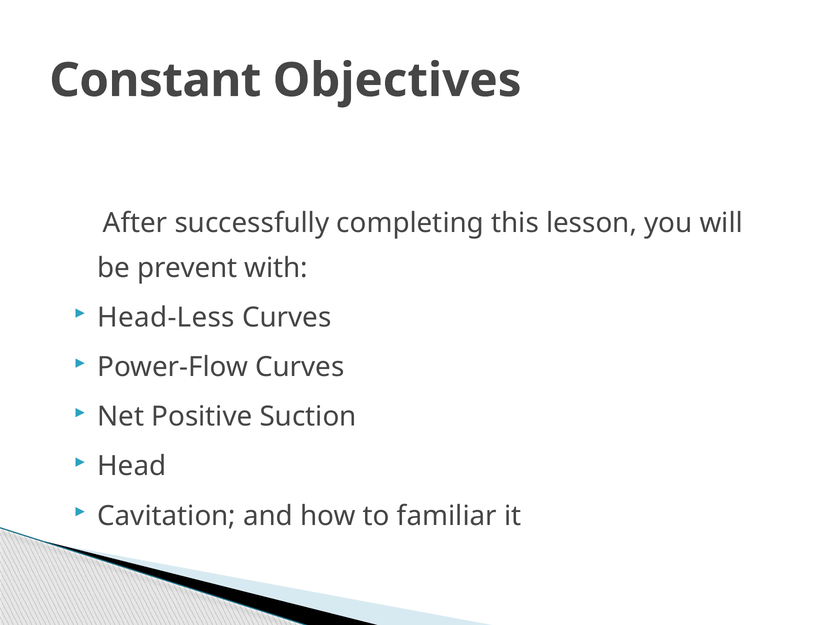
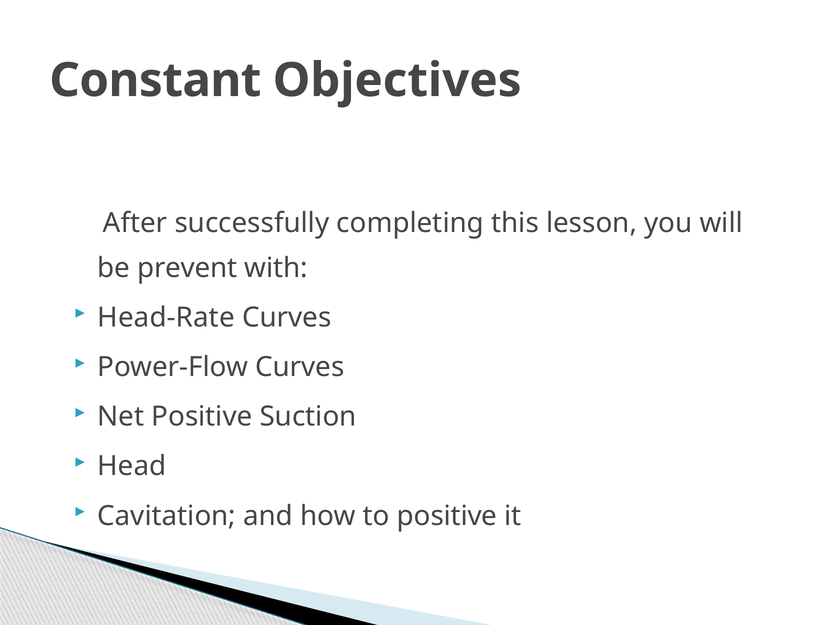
Head-Less: Head-Less -> Head-Rate (166, 318)
to familiar: familiar -> positive (447, 516)
